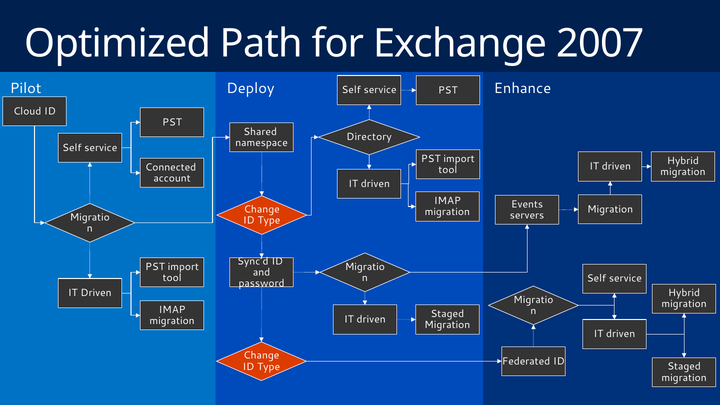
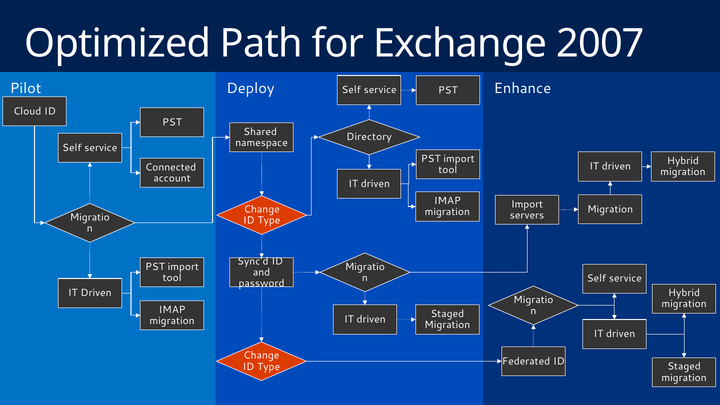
Events: Events -> Import (527, 204)
